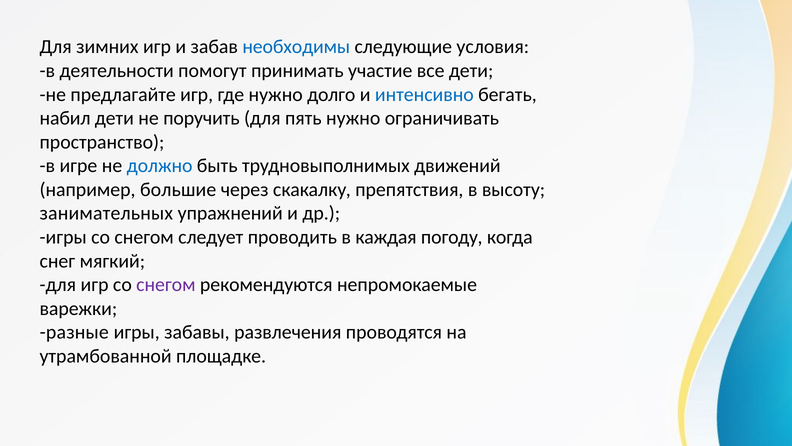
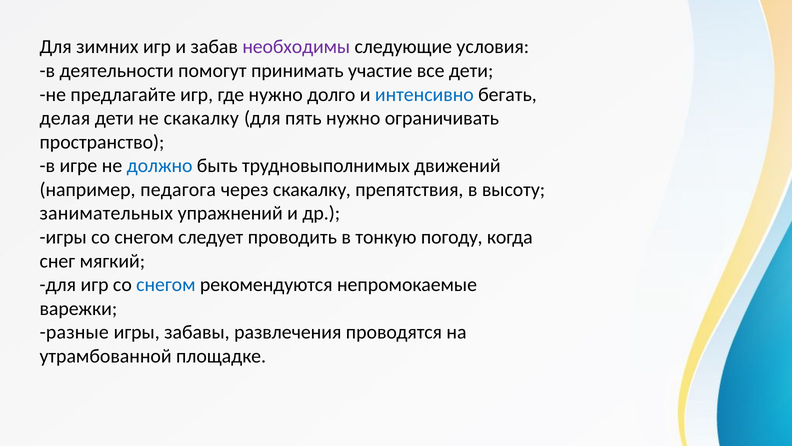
необходимы colour: blue -> purple (296, 47)
набил: набил -> делая (65, 118)
не поручить: поручить -> скакалку (201, 118)
большие: большие -> педагога (178, 189)
каждая: каждая -> тонкую (386, 237)
снегом colour: purple -> blue (166, 284)
